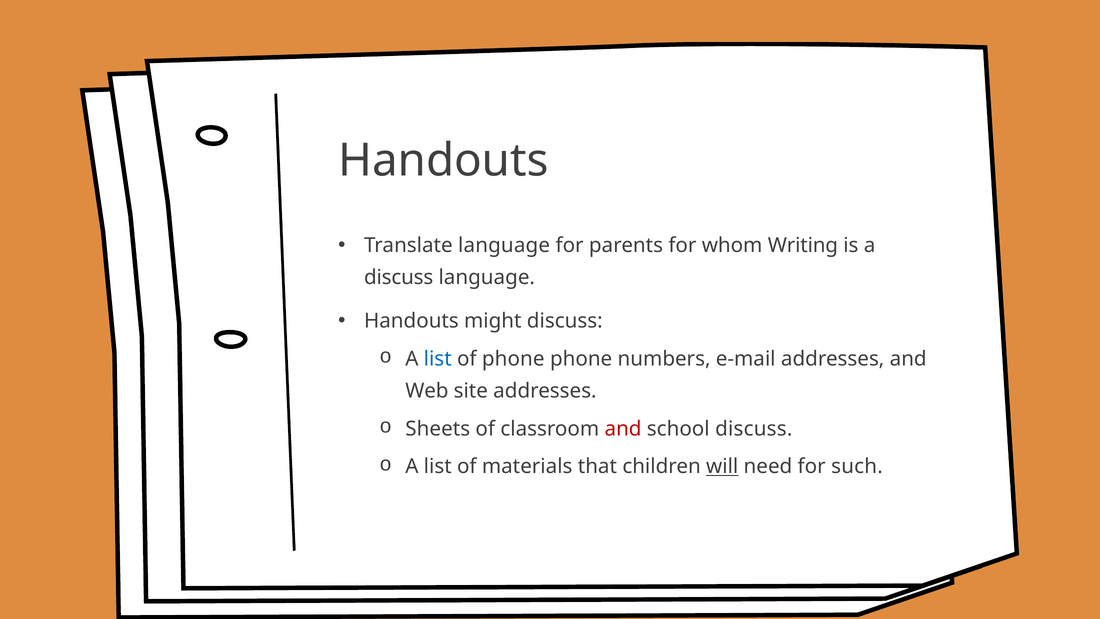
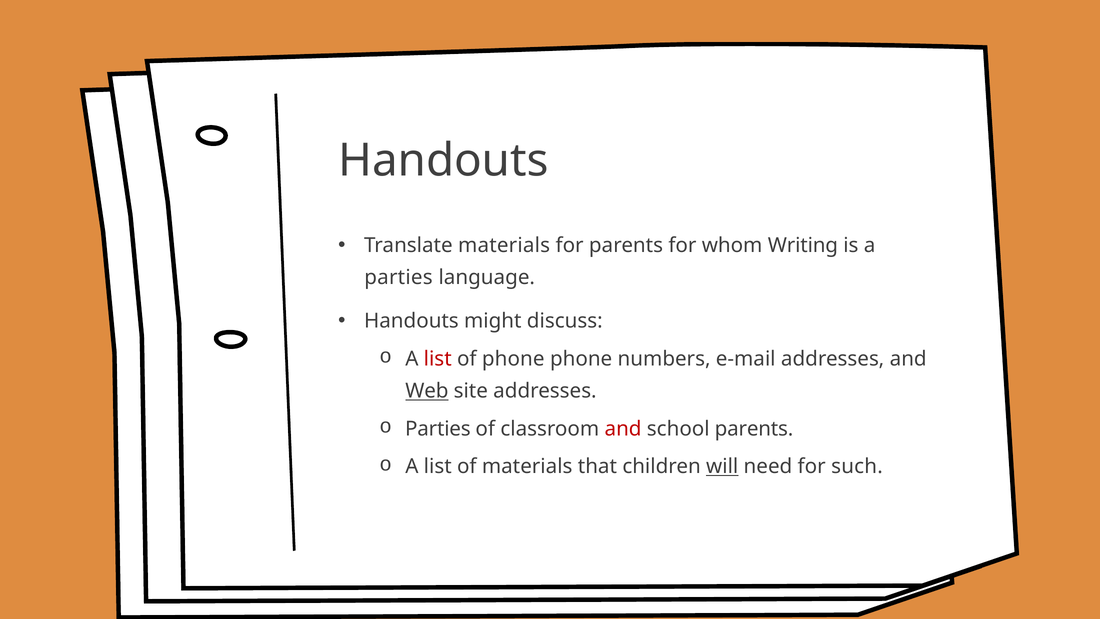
Translate language: language -> materials (504, 245)
discuss: discuss -> parties (398, 277)
list colour: blue -> red (438, 359)
Web underline: none -> present (427, 391)
Sheets: Sheets -> Parties (438, 429)
school discuss: discuss -> parents (754, 429)
